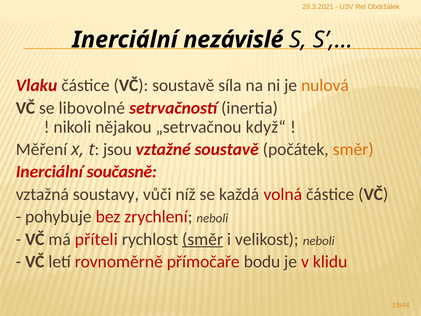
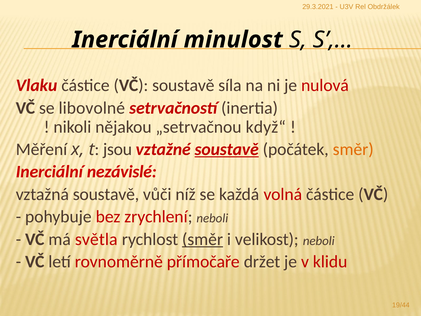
nezávislé: nezávislé -> minulost (233, 40)
nulová colour: orange -> red (325, 85)
soustavě underline: none -> present (227, 149)
současně: současně -> nezávislé (122, 172)
vztažná soustavy: soustavy -> soustavě (106, 194)
příteli: příteli -> světla (96, 239)
bodu: bodu -> držet (262, 262)
